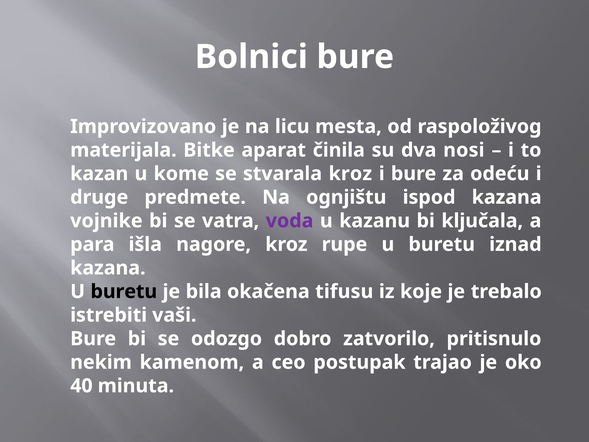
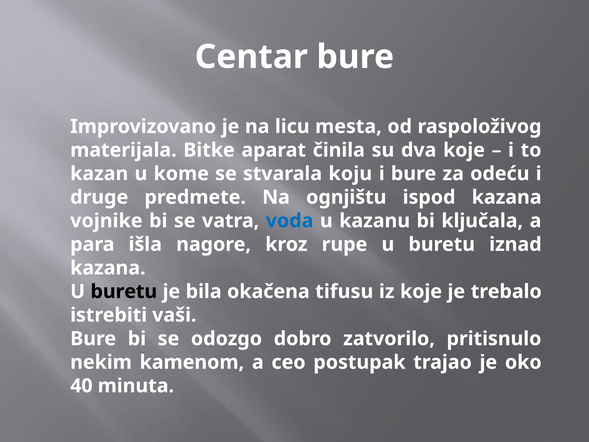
Bolnici: Bolnici -> Centar (251, 57)
dva nosi: nosi -> koje (464, 150)
stvarala kroz: kroz -> koju (350, 174)
voda colour: purple -> blue (290, 221)
